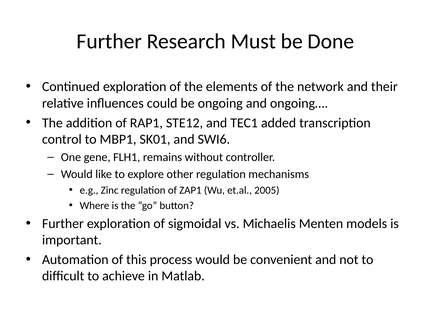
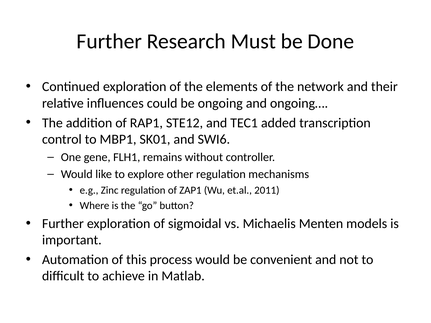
2005: 2005 -> 2011 (267, 190)
